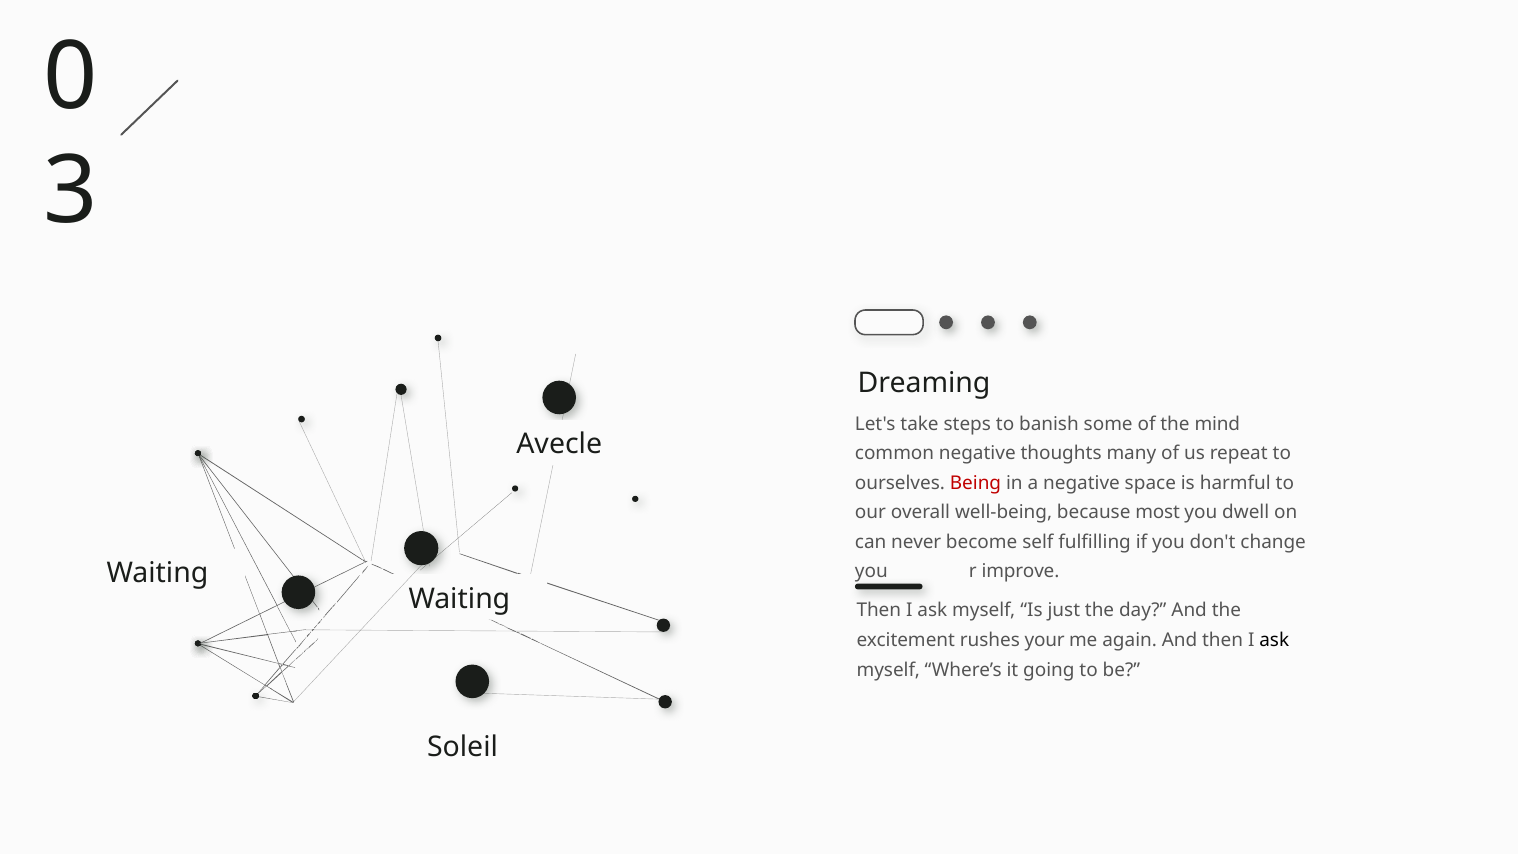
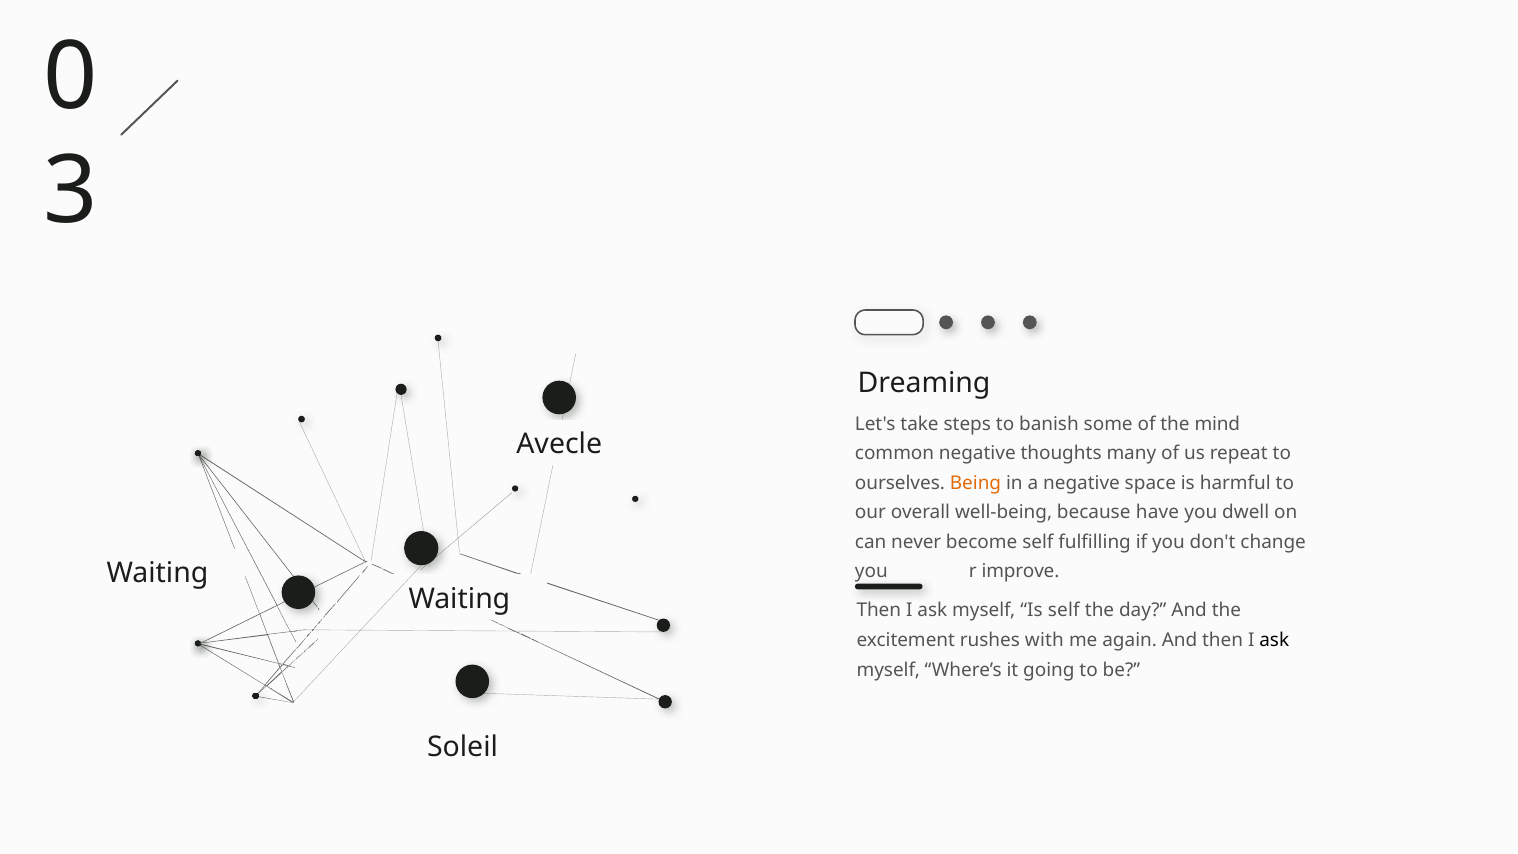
Being colour: red -> orange (976, 483)
most: most -> have (1157, 512)
Is just: just -> self (1064, 611)
your: your -> with (1044, 640)
